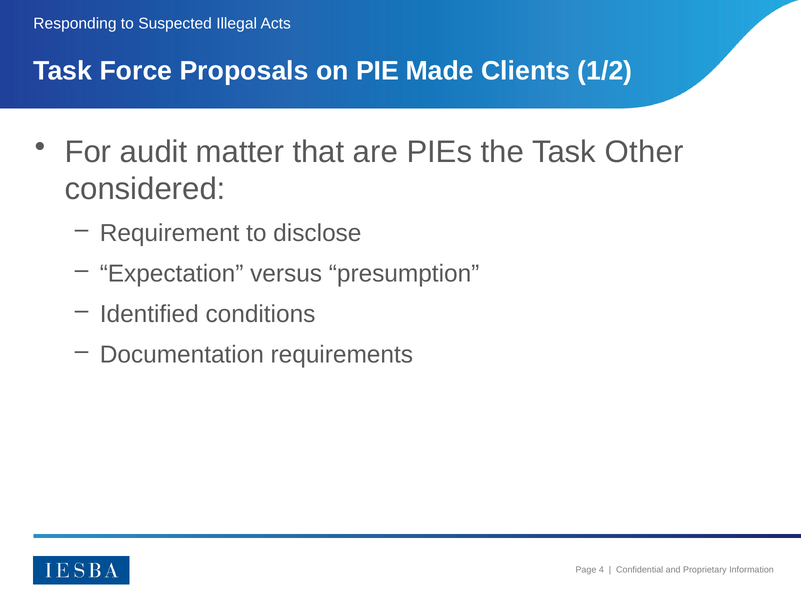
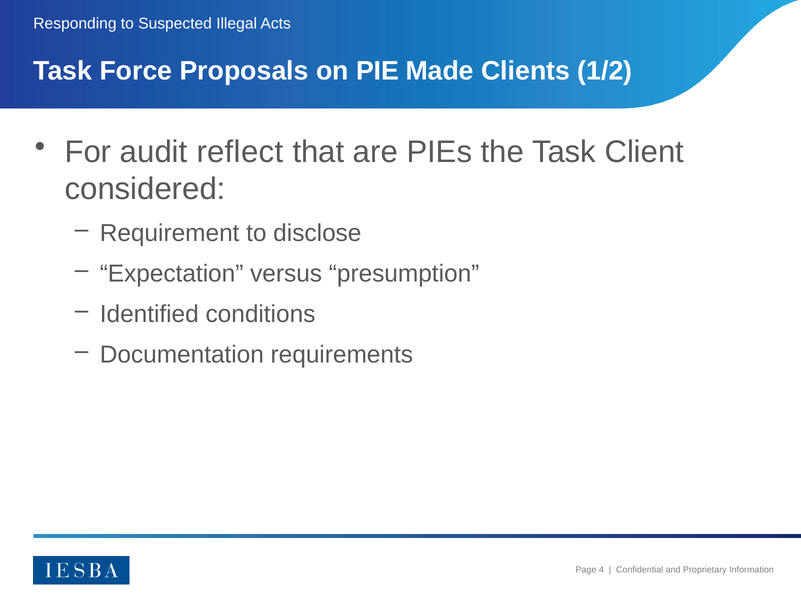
matter: matter -> reflect (240, 152)
Other: Other -> Client (644, 152)
